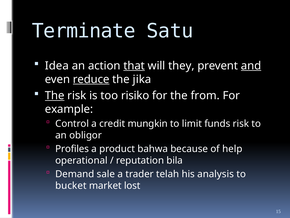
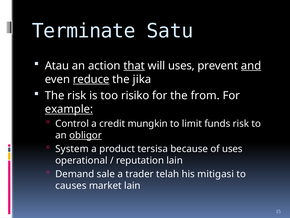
Idea: Idea -> Atau (57, 66)
will they: they -> uses (181, 66)
The underline: present -> none (55, 95)
example underline: none -> present (69, 109)
obligor underline: none -> present (86, 135)
Profiles: Profiles -> System (72, 149)
bahwa: bahwa -> tersisa (153, 149)
of help: help -> uses (232, 149)
reputation bila: bila -> lain (175, 160)
analysis: analysis -> mitigasi (216, 174)
bucket: bucket -> causes (71, 185)
market lost: lost -> lain (132, 185)
